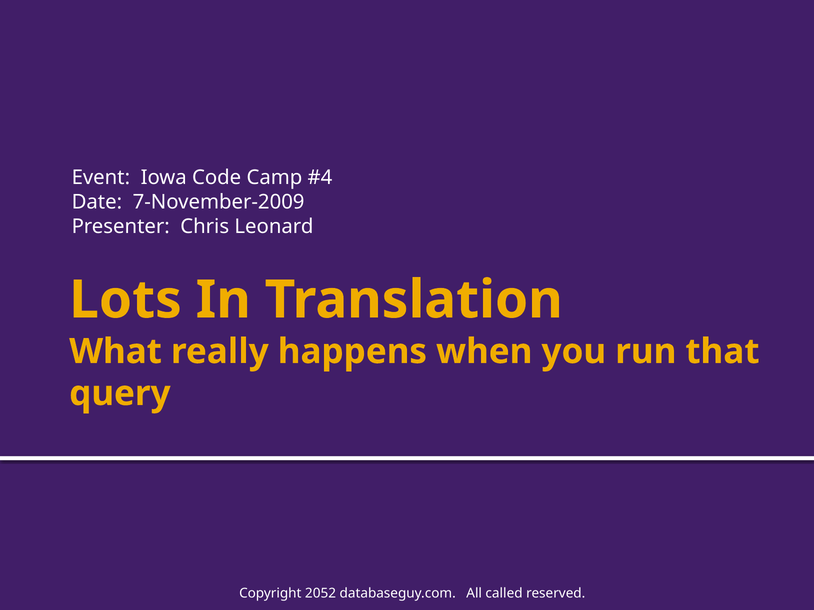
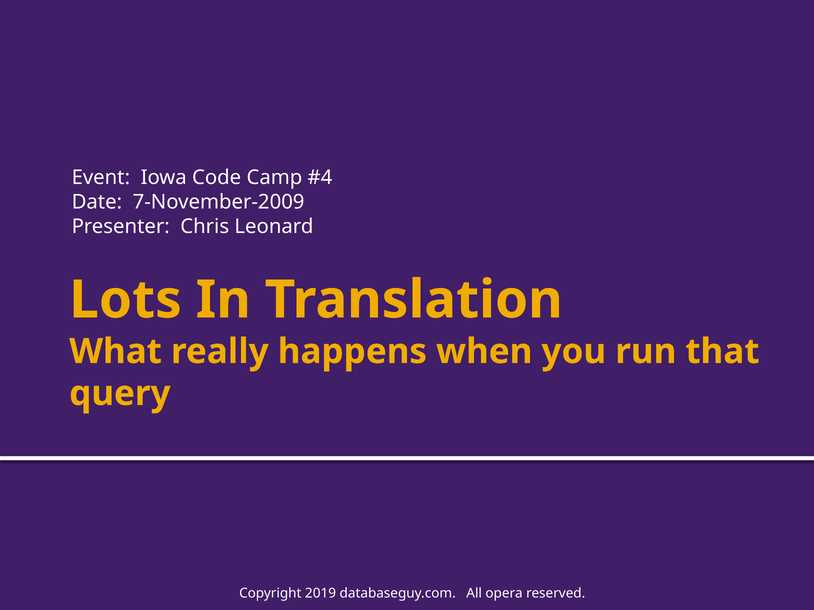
2052: 2052 -> 2019 (321, 594)
called: called -> opera (504, 594)
